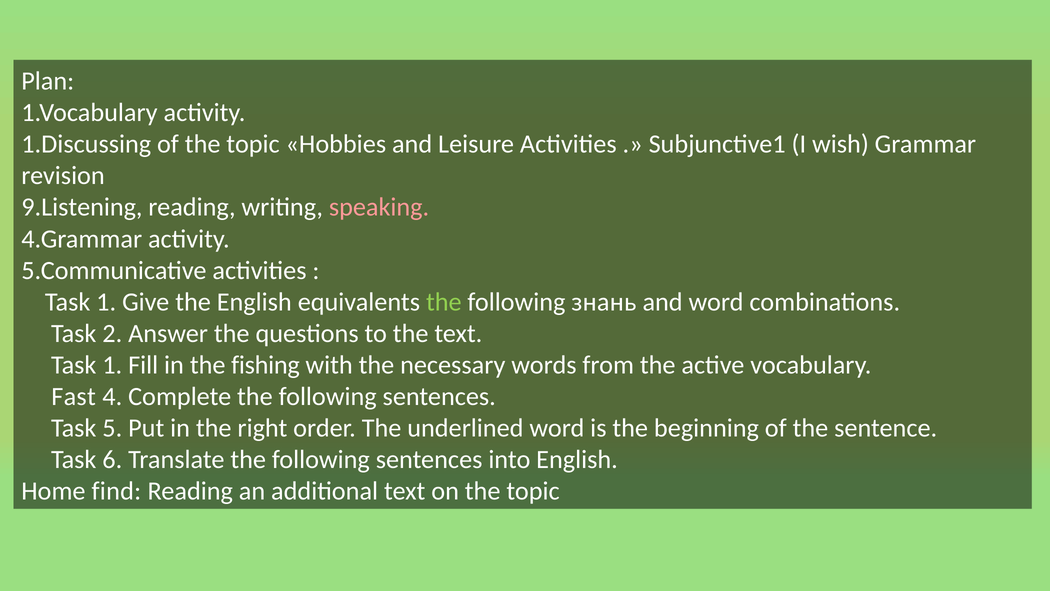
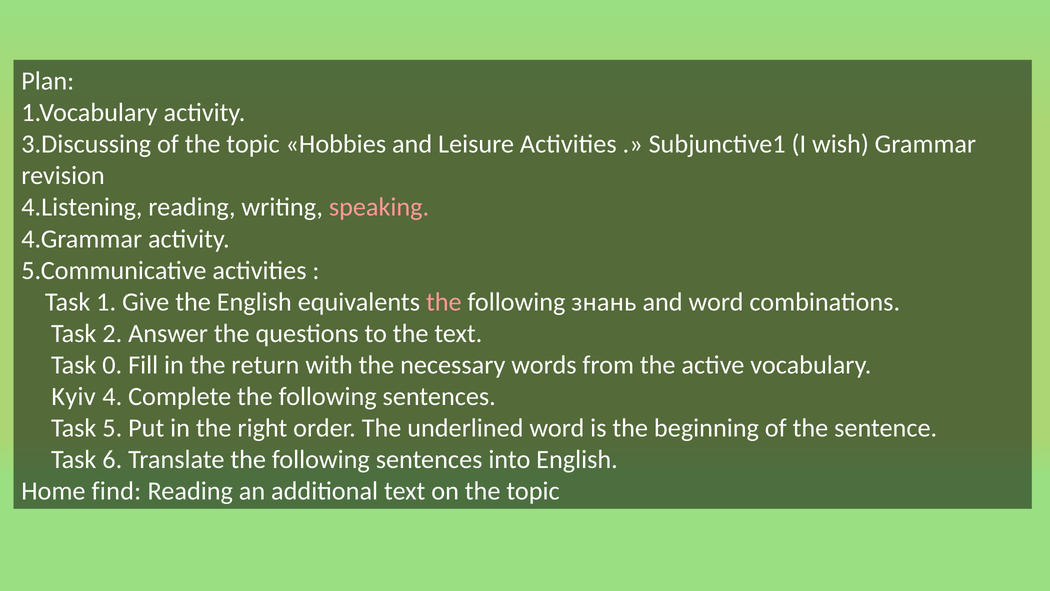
1.Discussing: 1.Discussing -> 3.Discussing (86, 144)
9.Listening: 9.Listening -> 4.Listening (82, 207)
the colour: light green -> pink (444, 302)
1: 1 -> 0 (112, 365)
fishing: fishing -> return (265, 365)
Fast: Fast -> Kyiv (74, 396)
